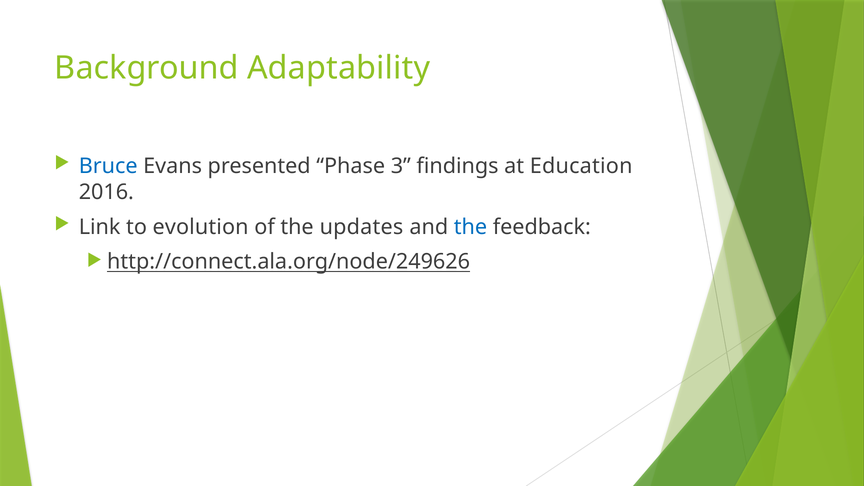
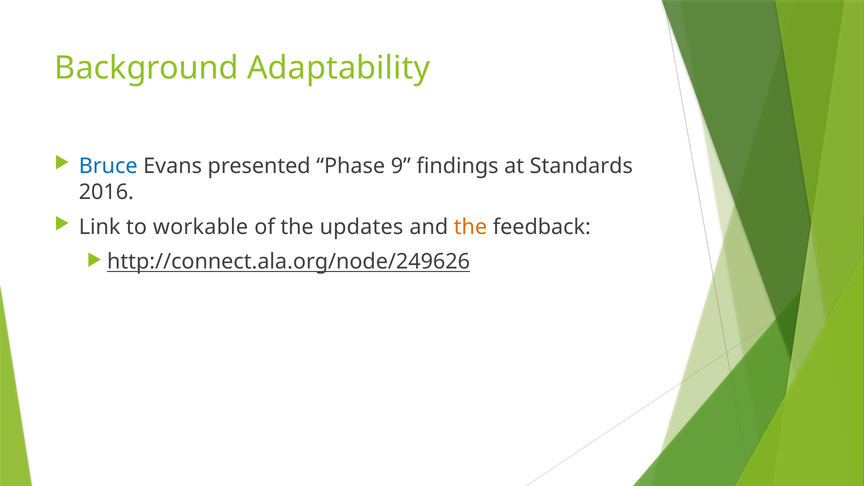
3: 3 -> 9 (401, 166)
Education: Education -> Standards (581, 166)
evolution: evolution -> workable (201, 227)
the colour: blue -> orange (470, 227)
